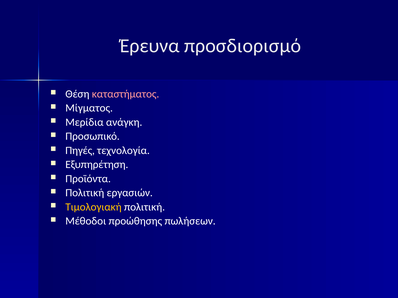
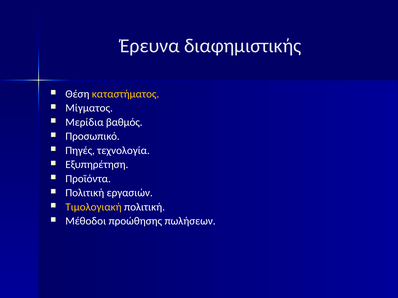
προσδιορισμό: προσδιορισμό -> διαφημιστικής (243, 46)
καταστήματος colour: pink -> yellow (126, 94)
ανάγκη: ανάγκη -> βαθμός (124, 122)
